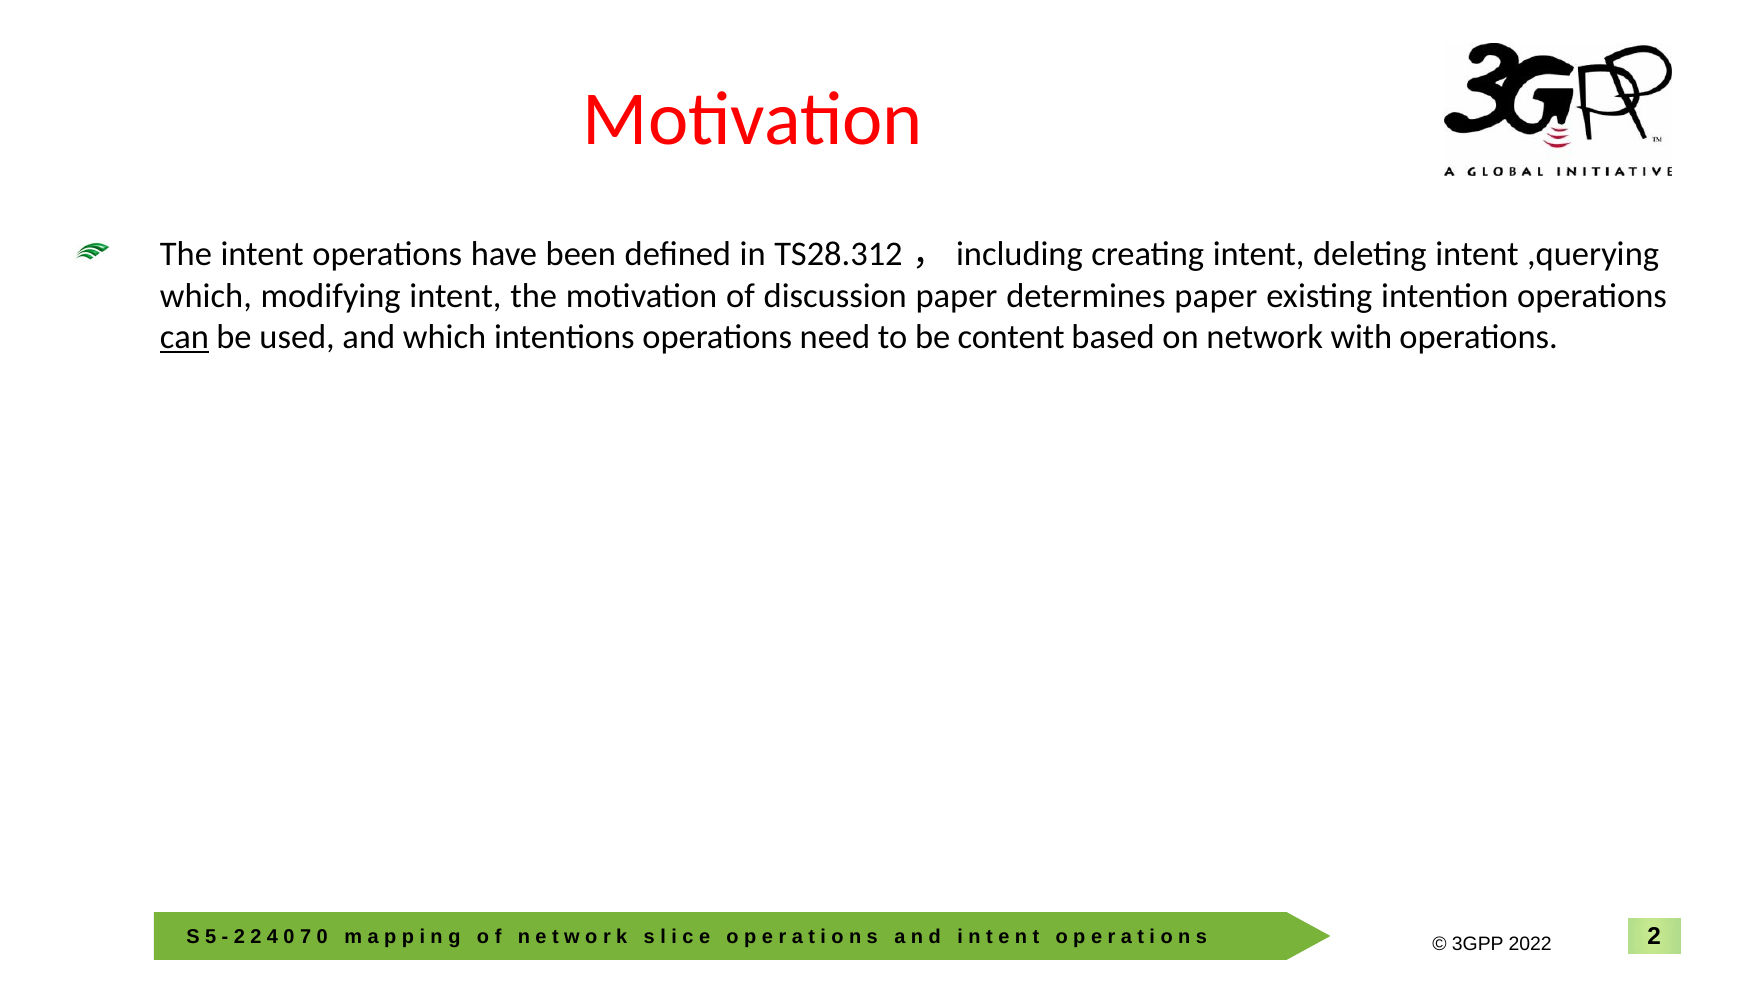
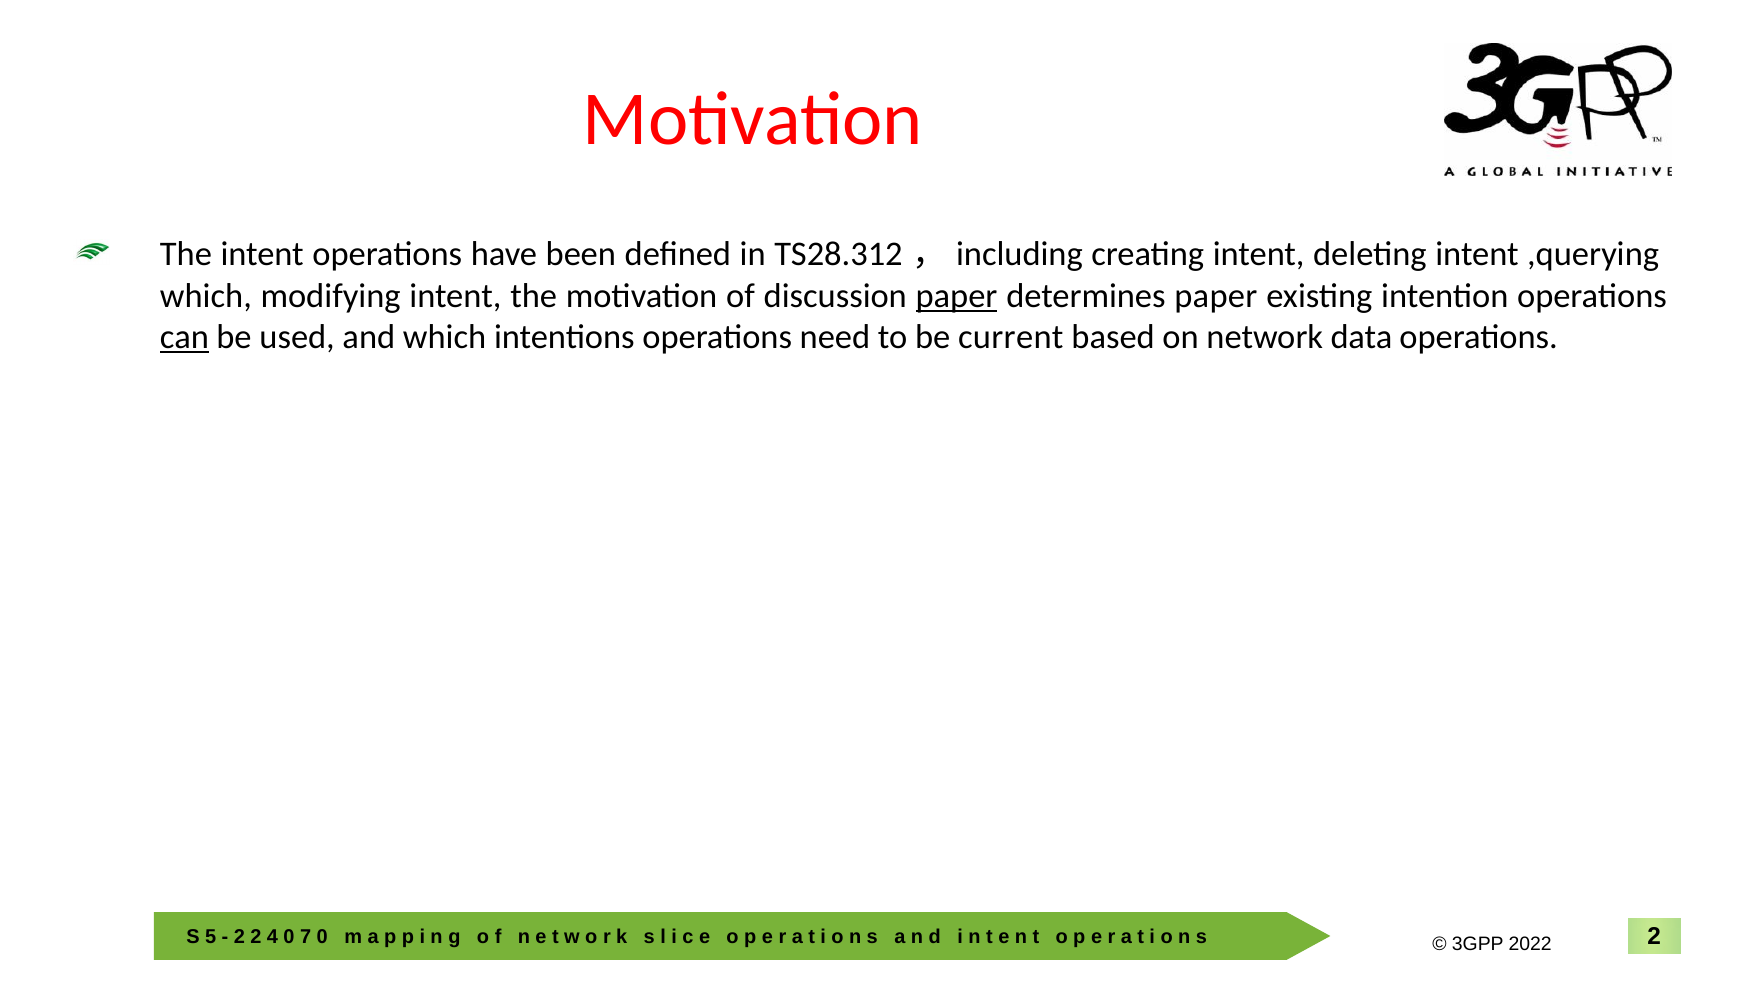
paper underline: none -> present (957, 296)
content: content -> current (1011, 337)
with: with -> data (1361, 337)
